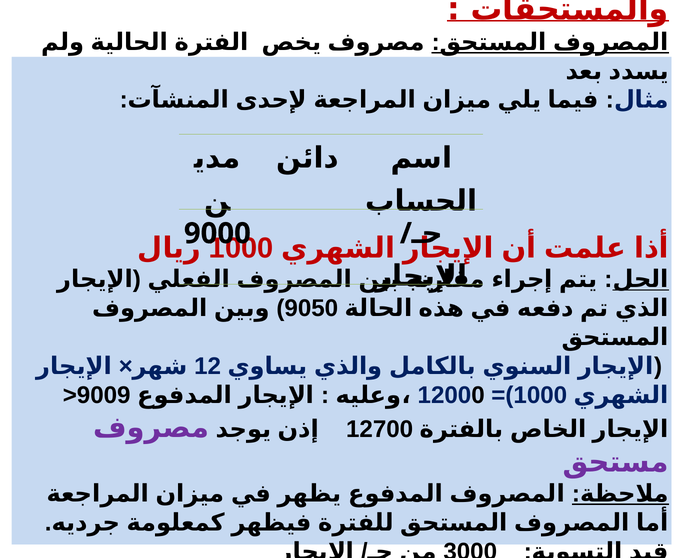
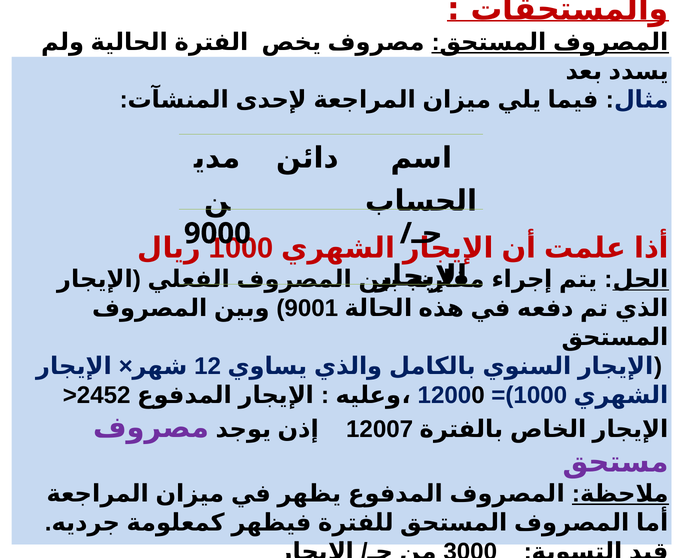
9050: 9050 -> 9001 (311, 308)
9009: 9009 -> 2452 (104, 395)
12700: 12700 -> 12007 (380, 429)
